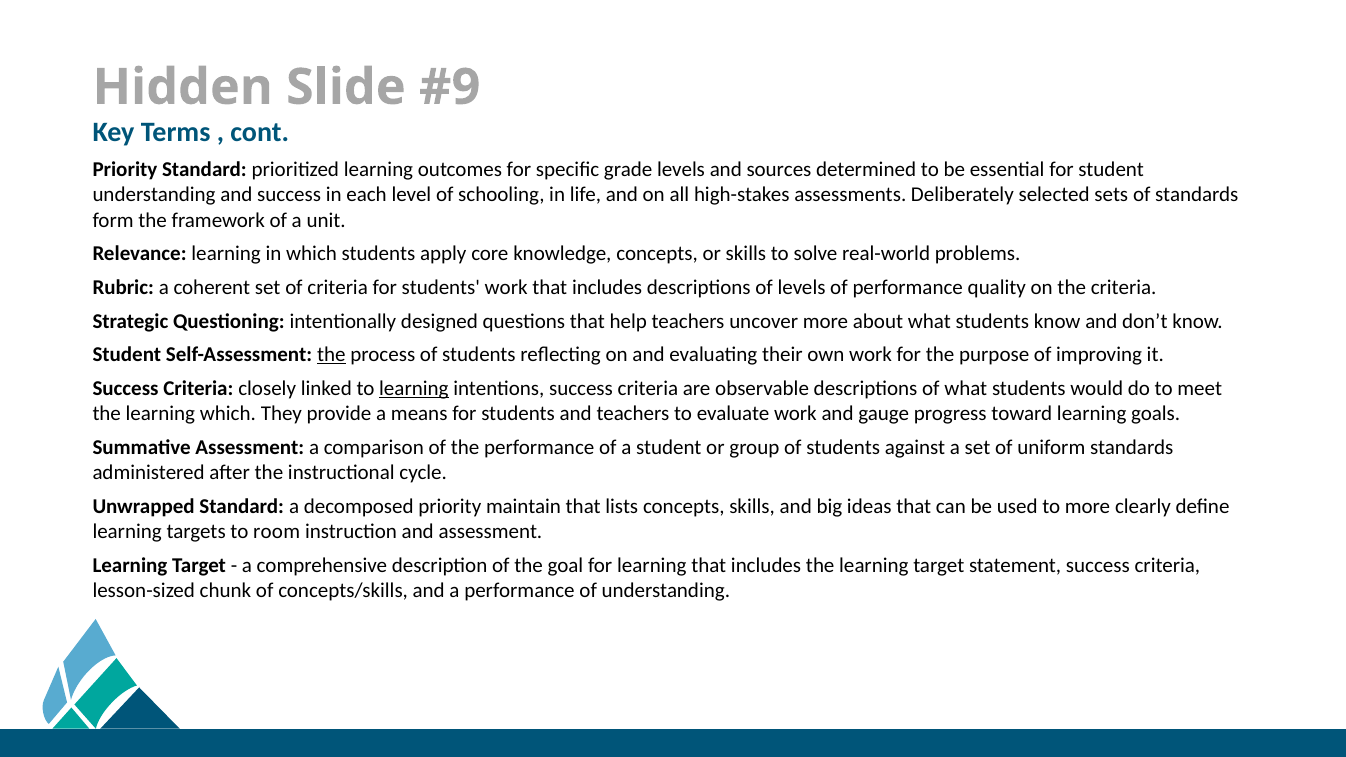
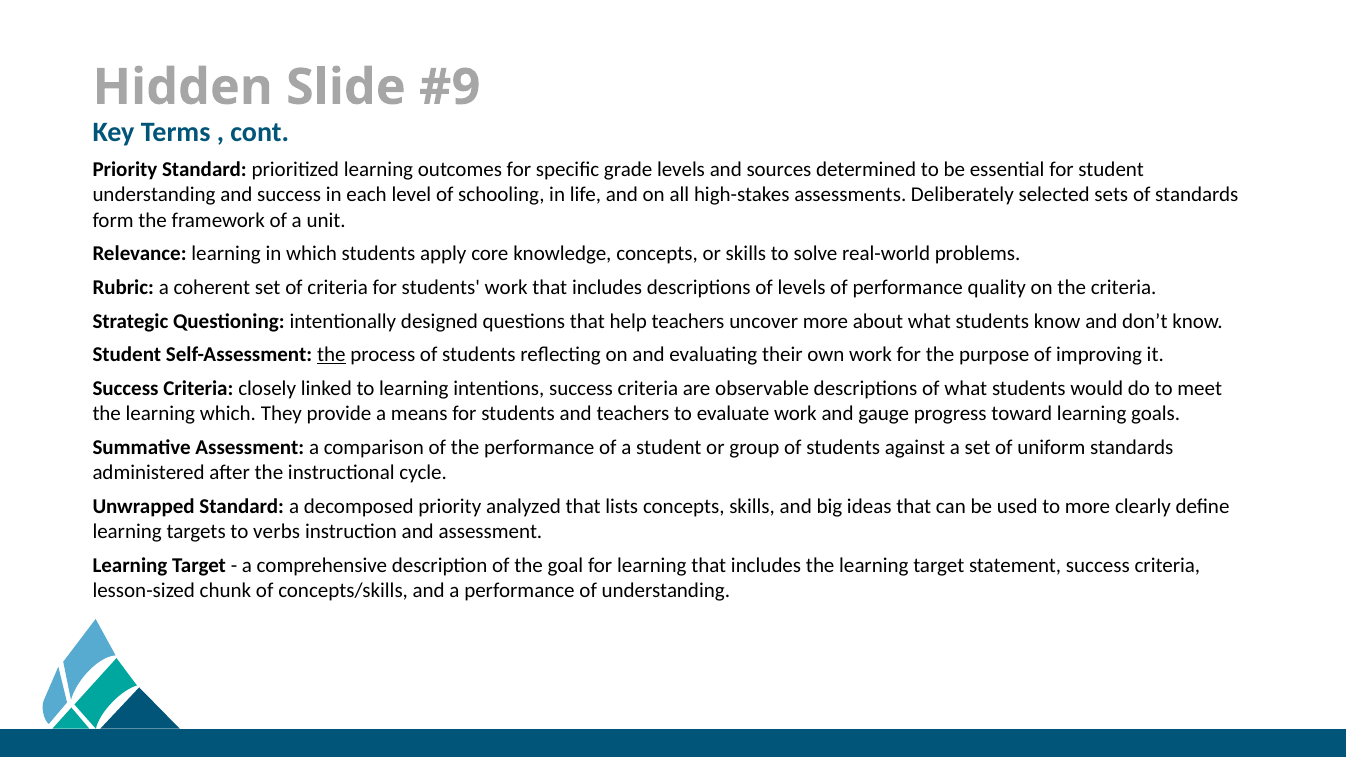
learning underline: present -> none (414, 389)
maintain: maintain -> analyzed (523, 506)
room: room -> verbs (277, 532)
